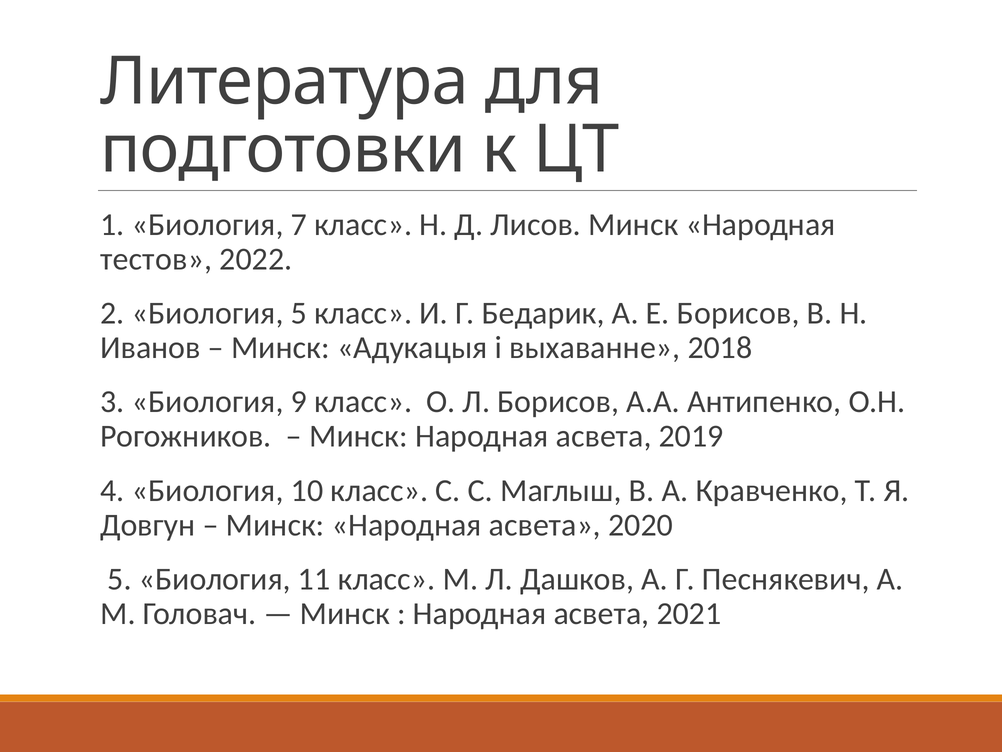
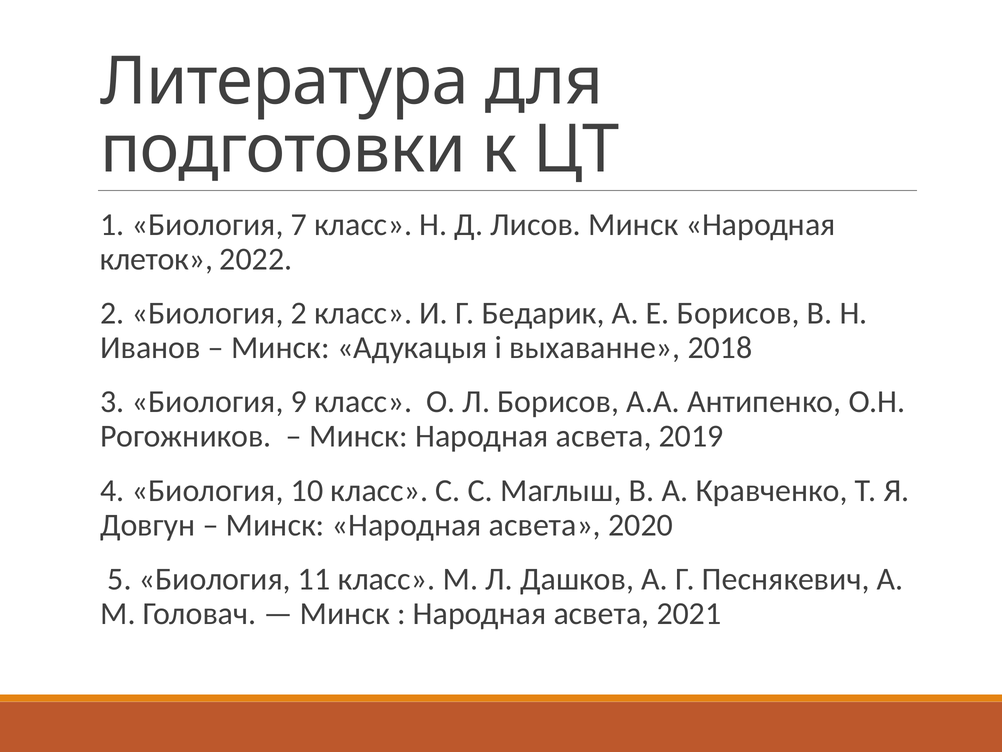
тестов: тестов -> клеток (156, 259)
Биология 5: 5 -> 2 (299, 313)
